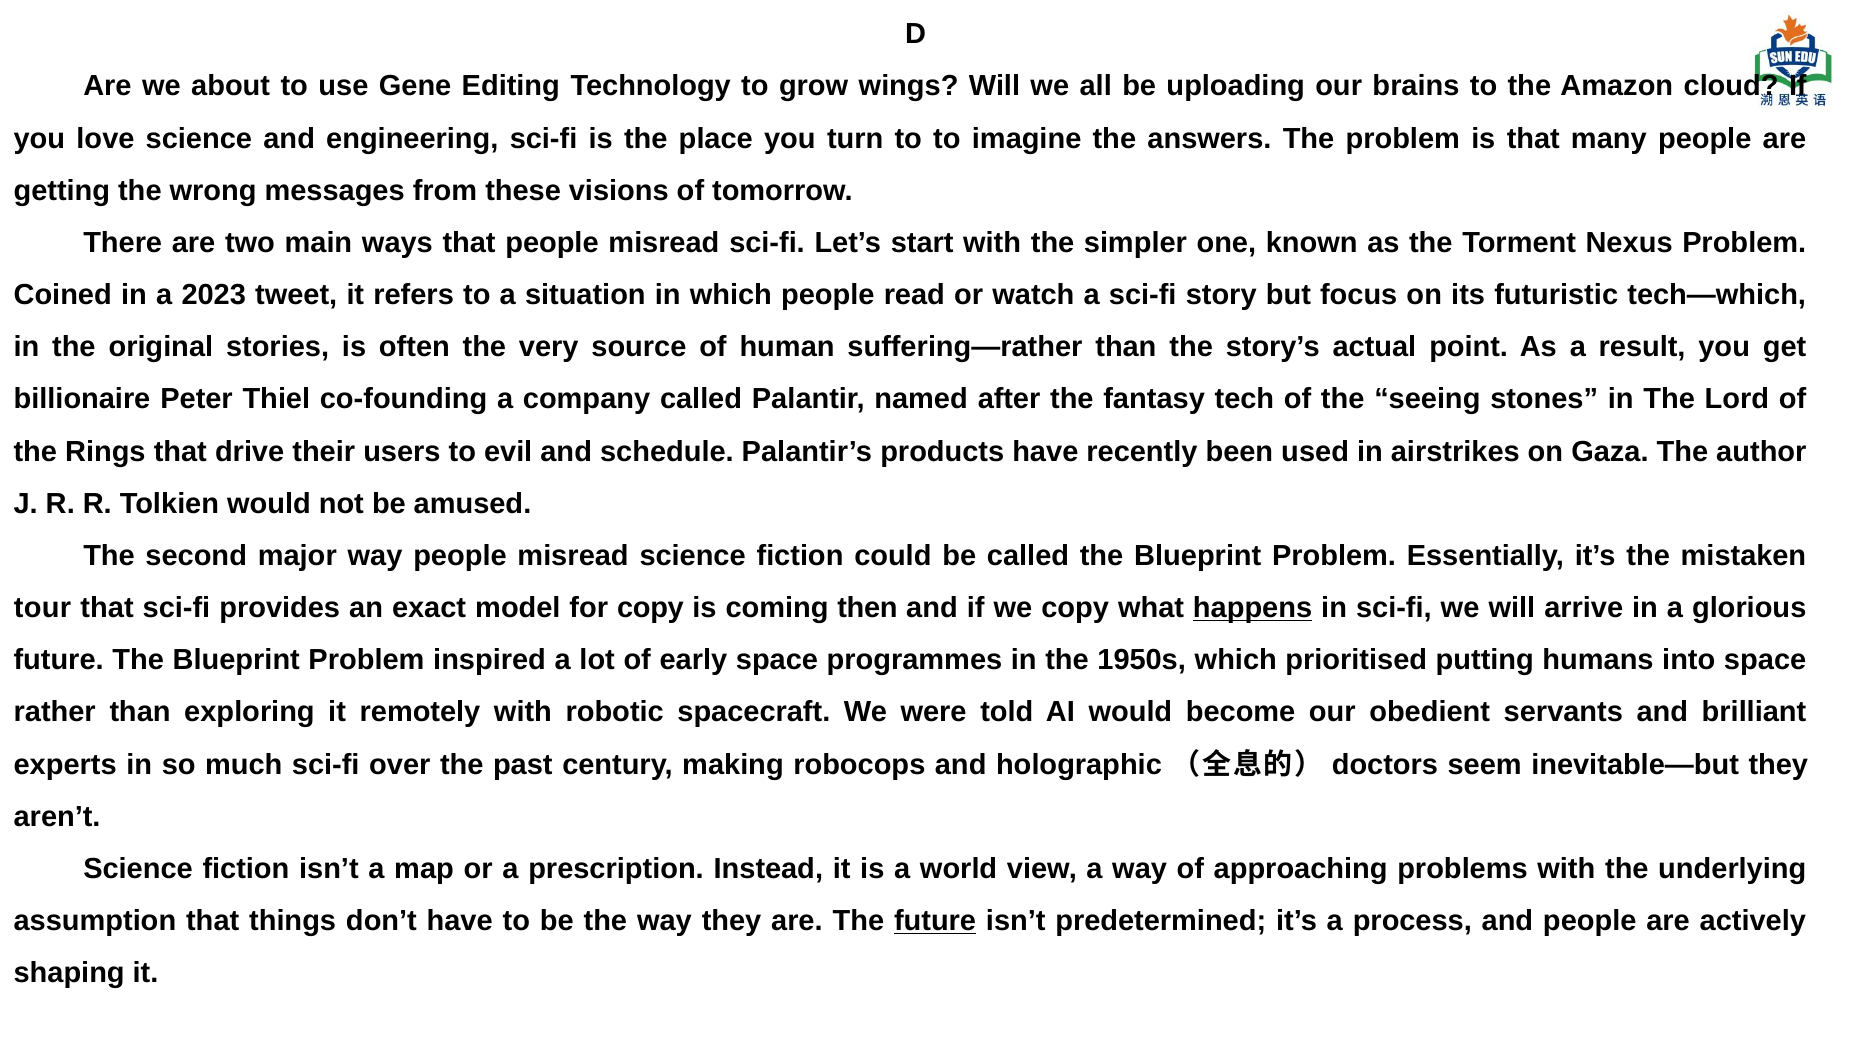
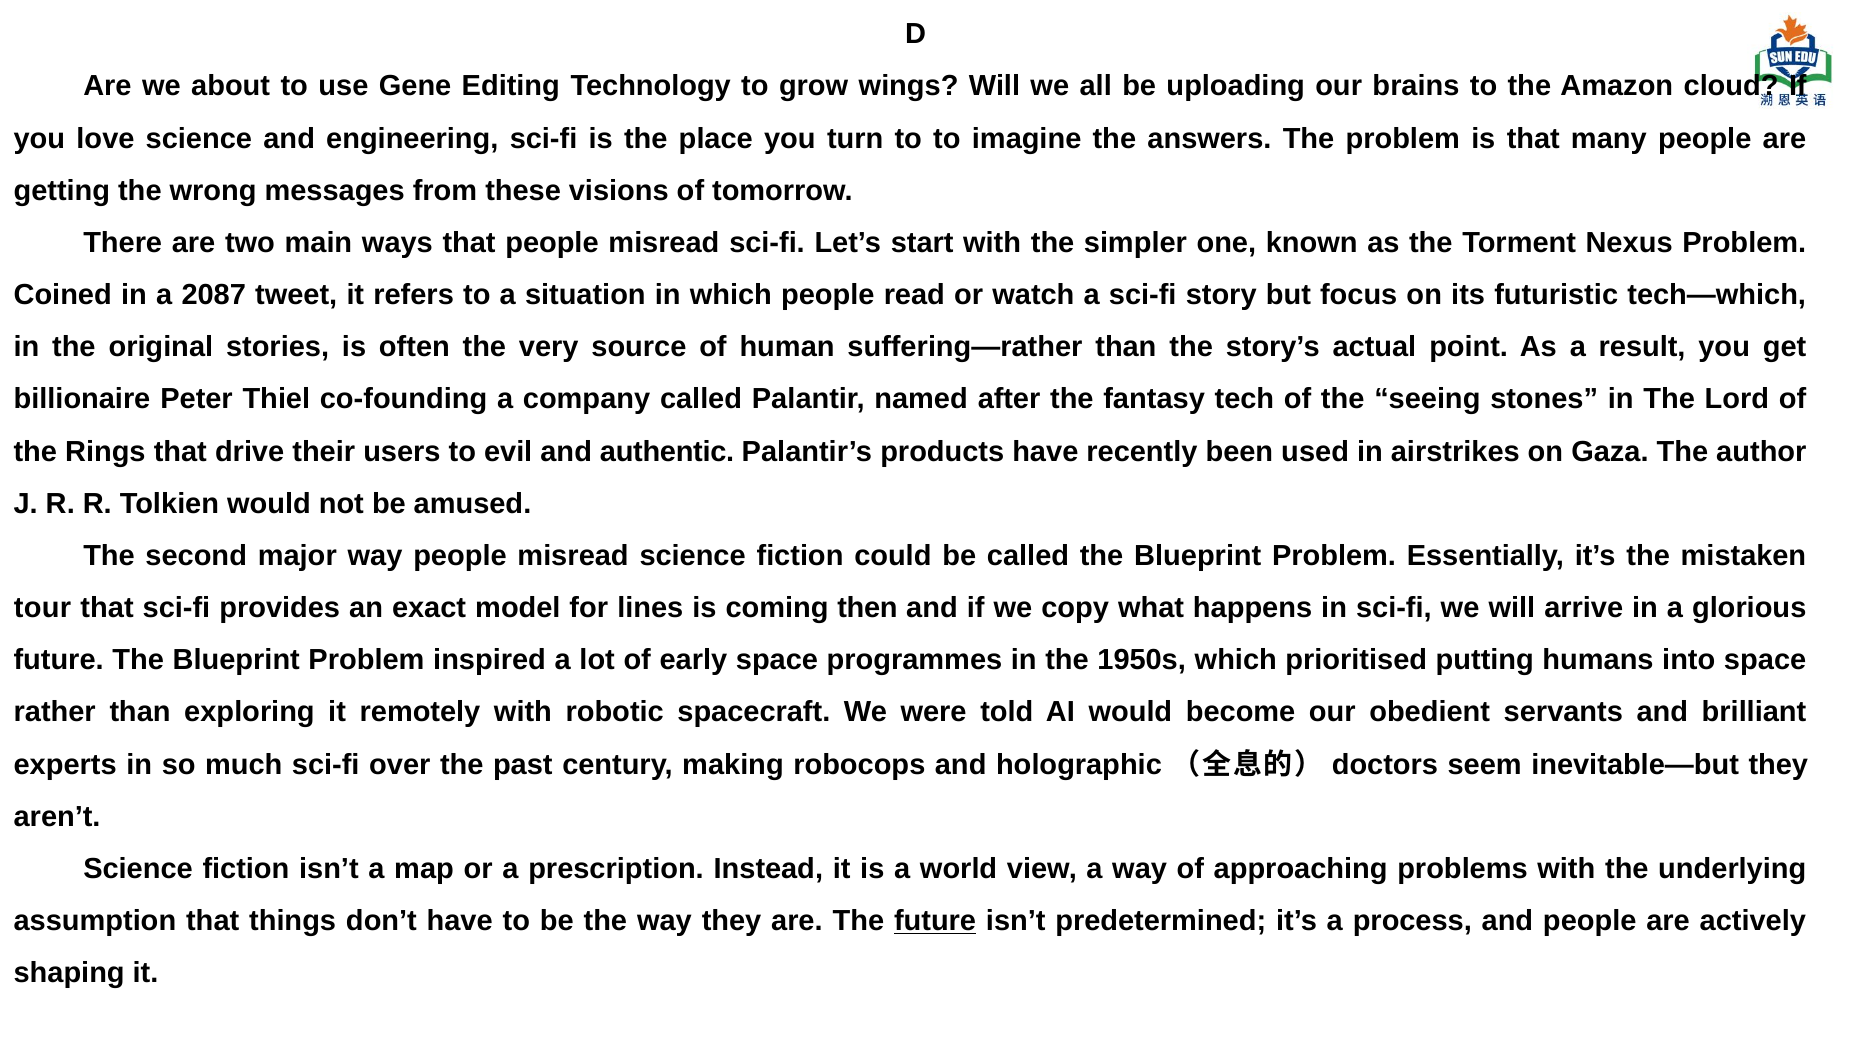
2023: 2023 -> 2087 (214, 295)
schedule: schedule -> authentic (667, 452)
for copy: copy -> lines (650, 608)
happens underline: present -> none (1253, 608)
